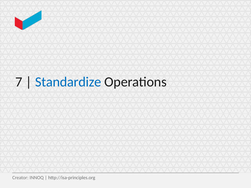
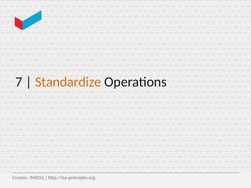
Standardize colour: blue -> orange (68, 82)
